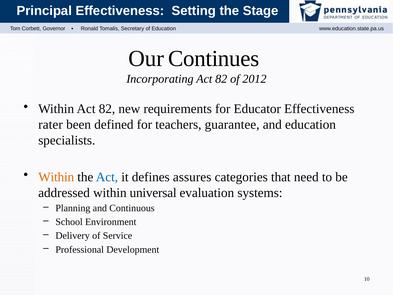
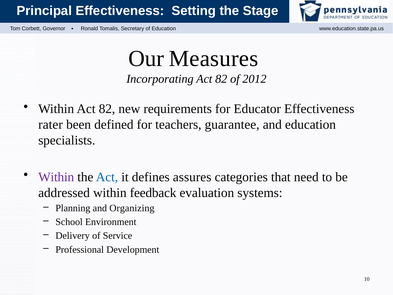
Continues: Continues -> Measures (213, 59)
Within colour: orange -> purple (56, 177)
universal: universal -> feedback (153, 193)
Continuous: Continuous -> Organizing (132, 208)
